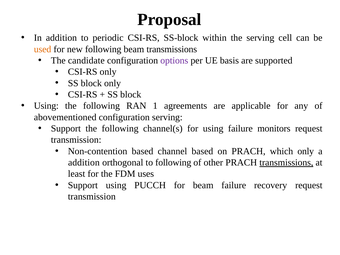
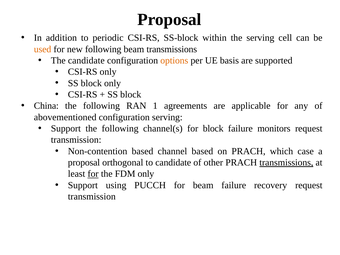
options colour: purple -> orange (174, 60)
Using: Using -> China (46, 106)
for using: using -> block (213, 129)
which only: only -> case (306, 151)
addition: addition -> proposal (84, 163)
to following: following -> candidate (173, 163)
for underline: none -> present (93, 174)
FDM uses: uses -> only (146, 174)
